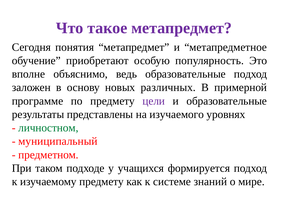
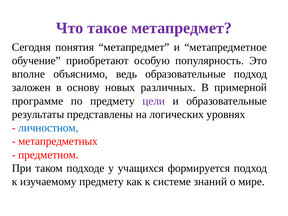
изучаемого: изучаемого -> логических (177, 114)
личностном colour: green -> blue (48, 128)
муниципальный: муниципальный -> метапредметных (58, 141)
